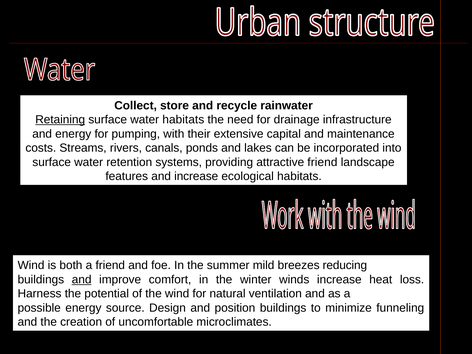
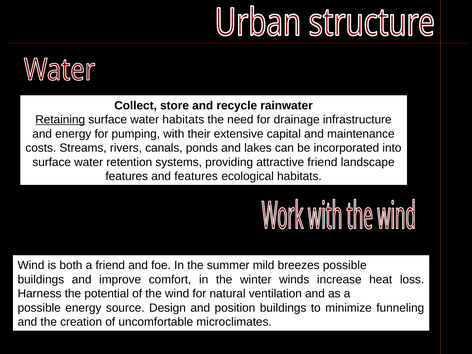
and increase: increase -> features (196, 176)
breezes reducing: reducing -> possible (345, 265)
and underline: present -> none (82, 280)
